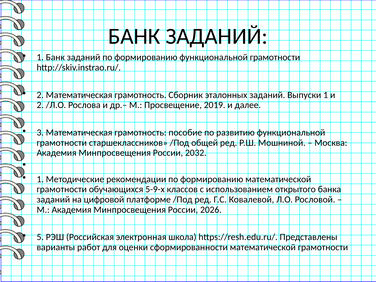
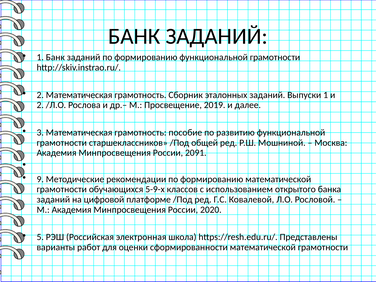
2032: 2032 -> 2091 (196, 153)
1: 1 -> 9 (40, 179)
2026: 2026 -> 2020 (211, 210)
